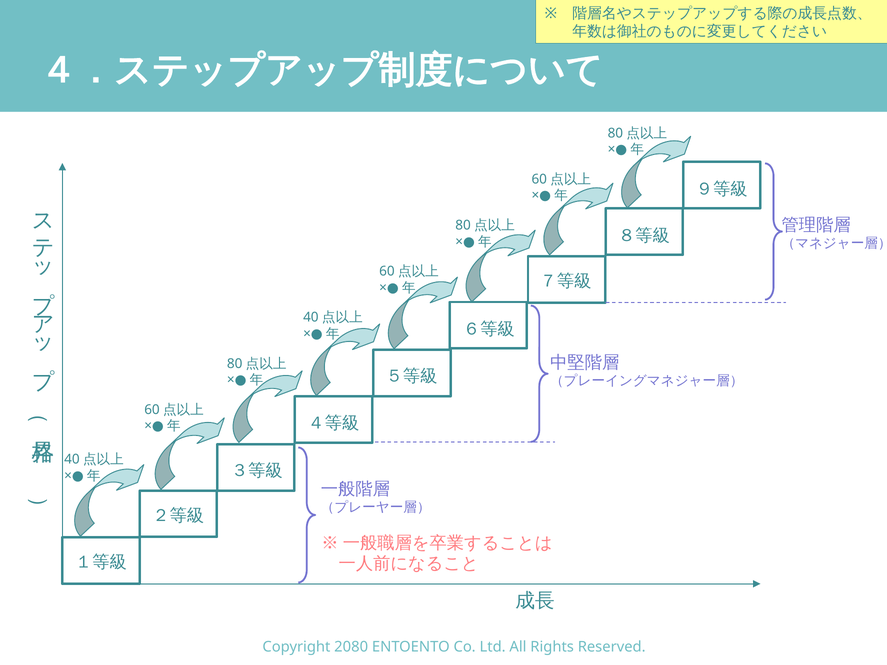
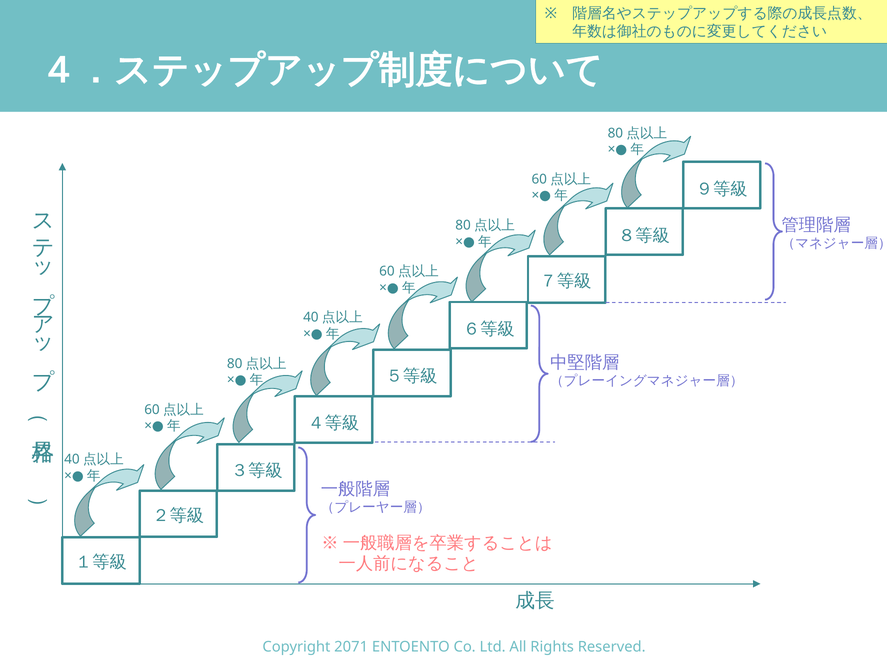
2080: 2080 -> 2071 (351, 647)
